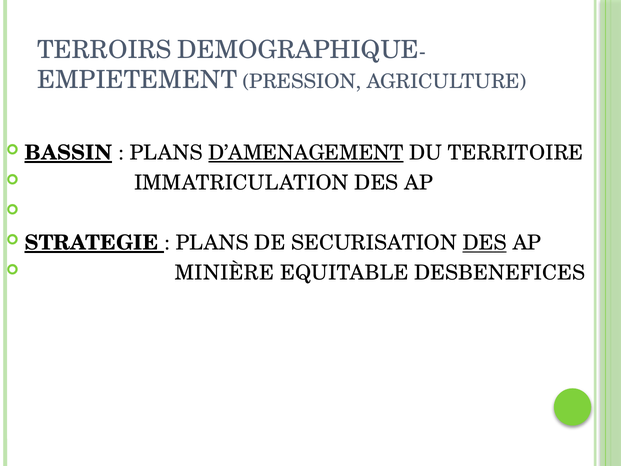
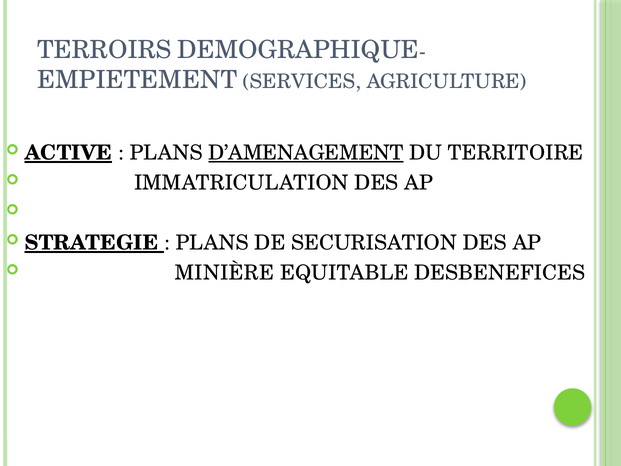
PRESSION: PRESSION -> SERVICES (302, 82)
BASSIN: BASSIN -> ACTIVE (68, 153)
DES underline: present -> none (485, 243)
